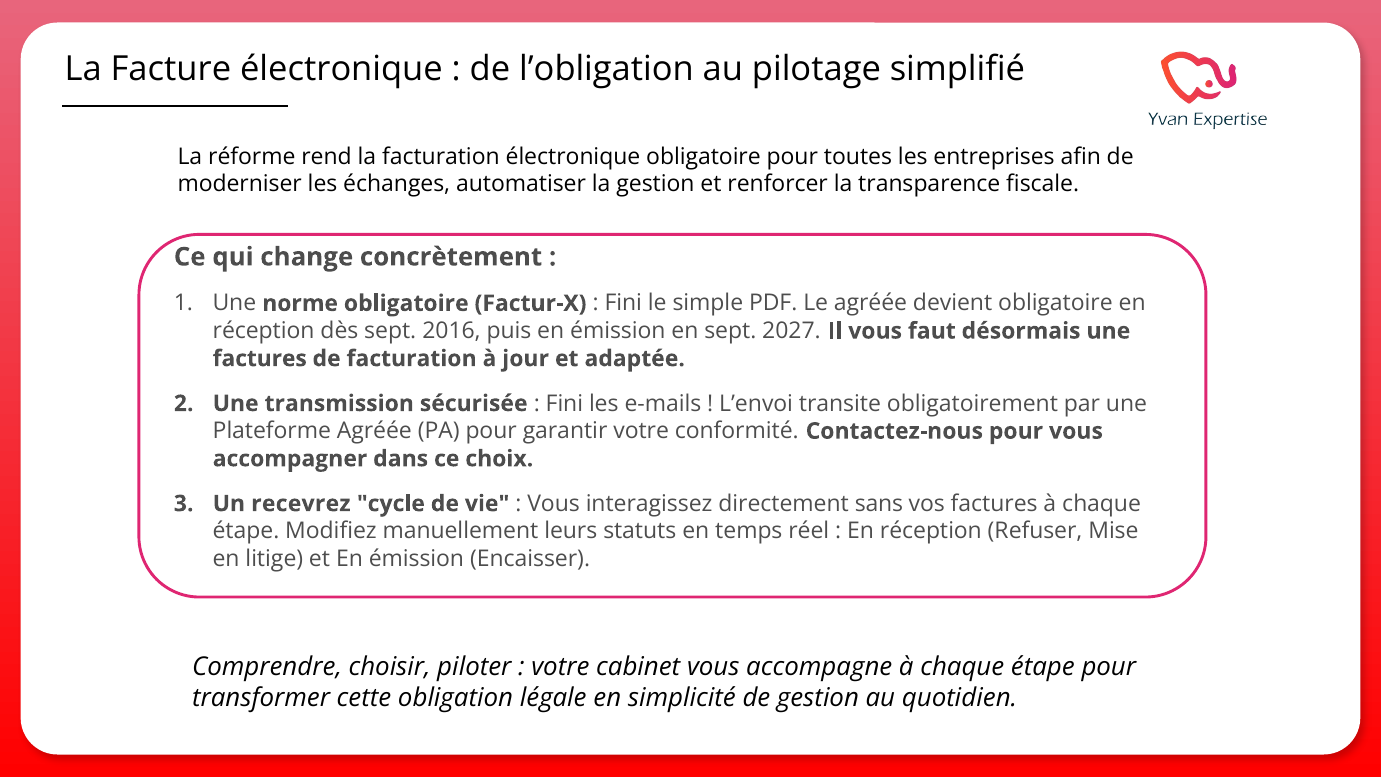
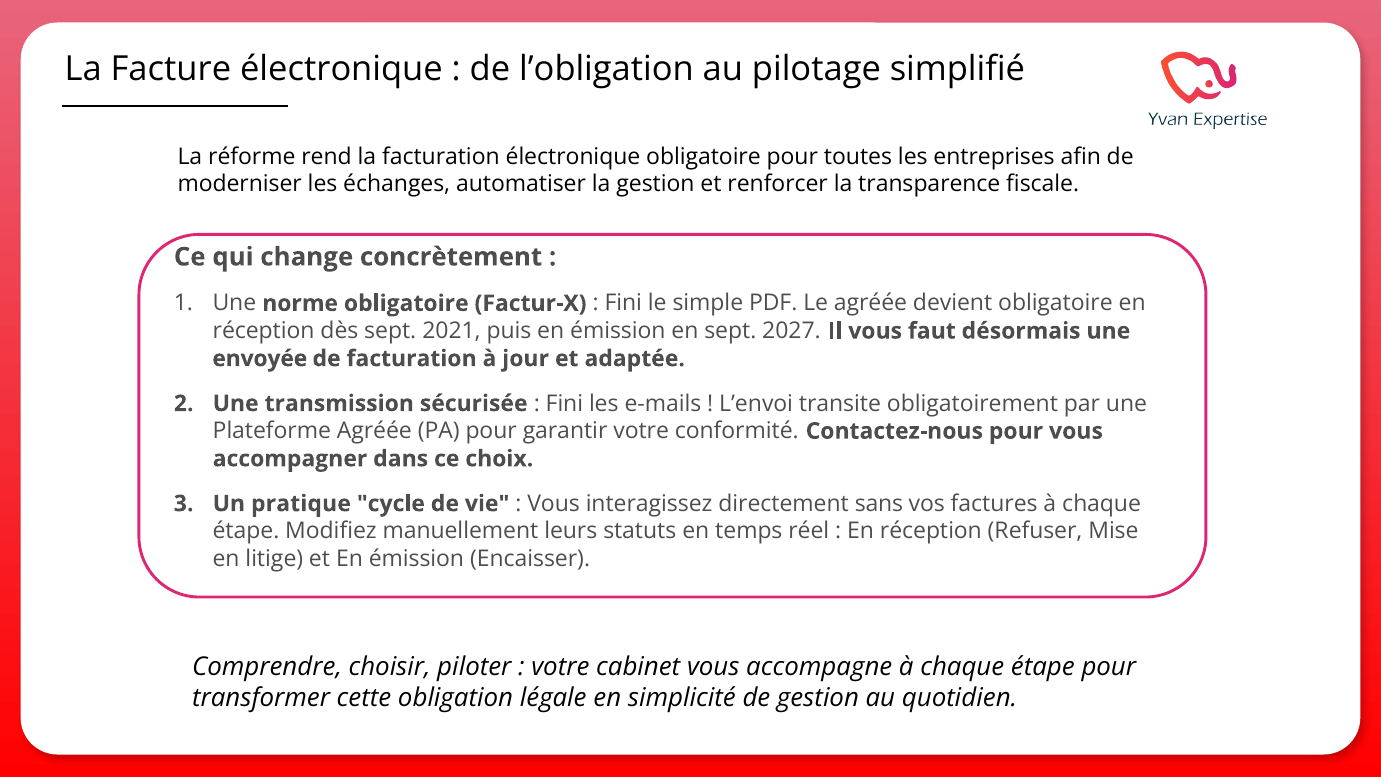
2016: 2016 -> 2021 (451, 331)
factures: factures -> envoyée (260, 359)
recevrez: recevrez -> pratique (301, 504)
